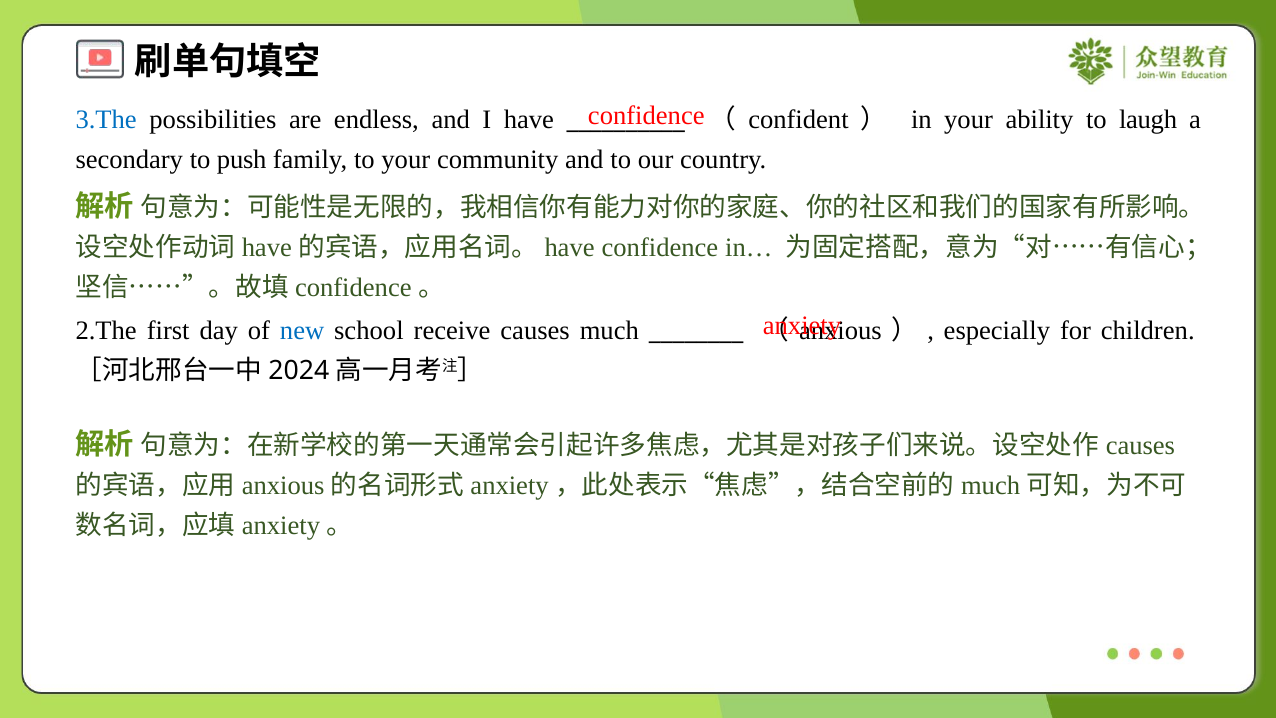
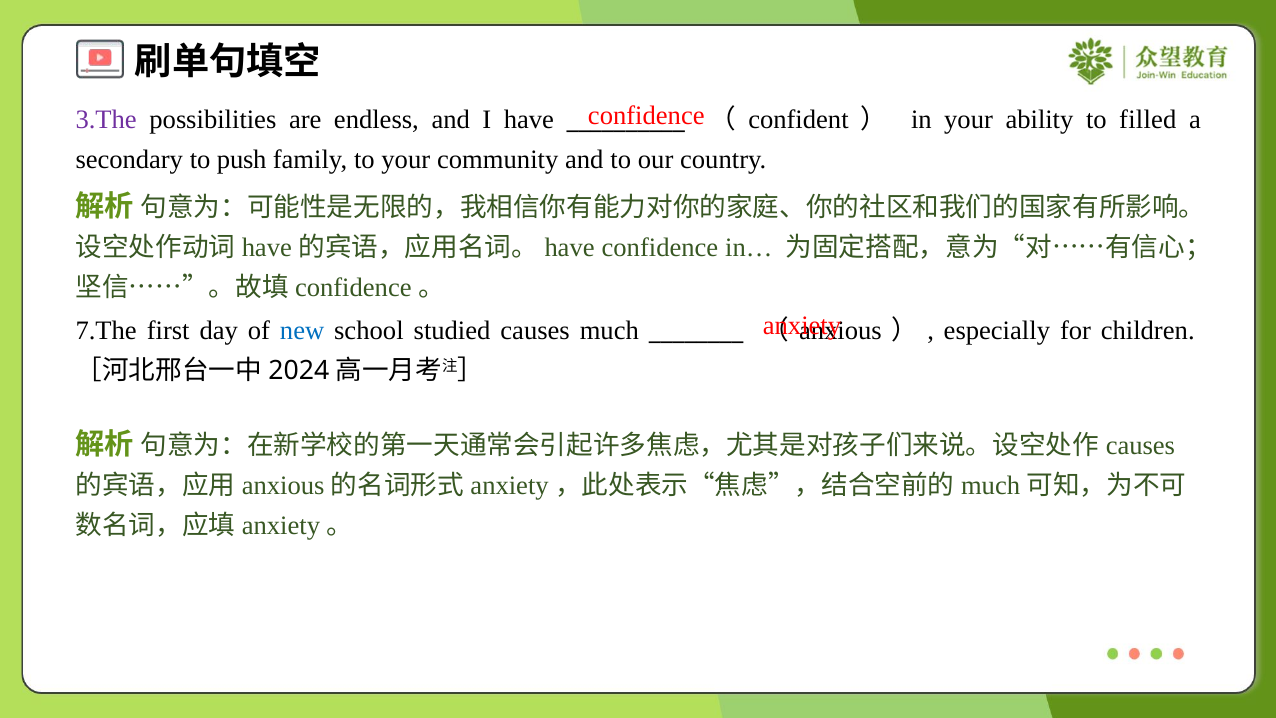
3.The colour: blue -> purple (106, 120)
laugh: laugh -> filled (1148, 120)
2.The: 2.The -> 7.The (106, 331)
receive: receive -> studied (452, 331)
